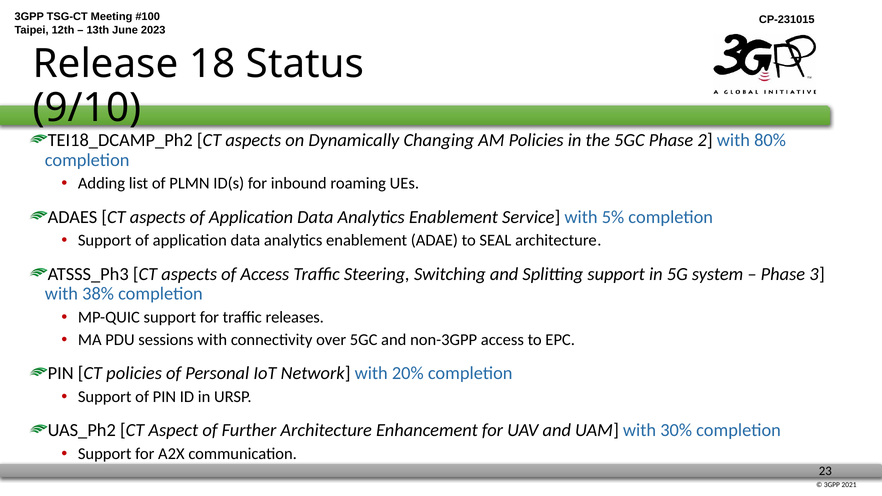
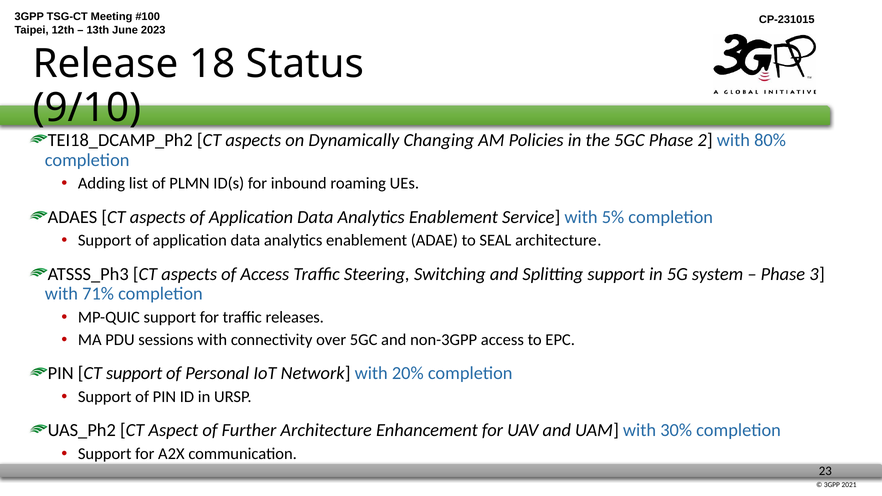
38%: 38% -> 71% (98, 294)
CT policies: policies -> support (134, 373)
